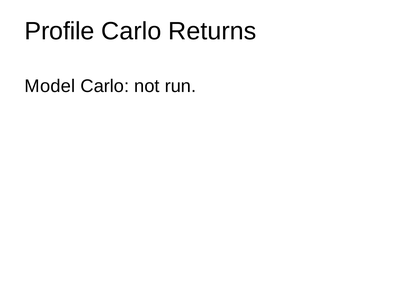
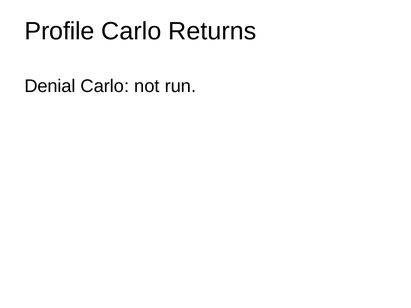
Model: Model -> Denial (50, 86)
